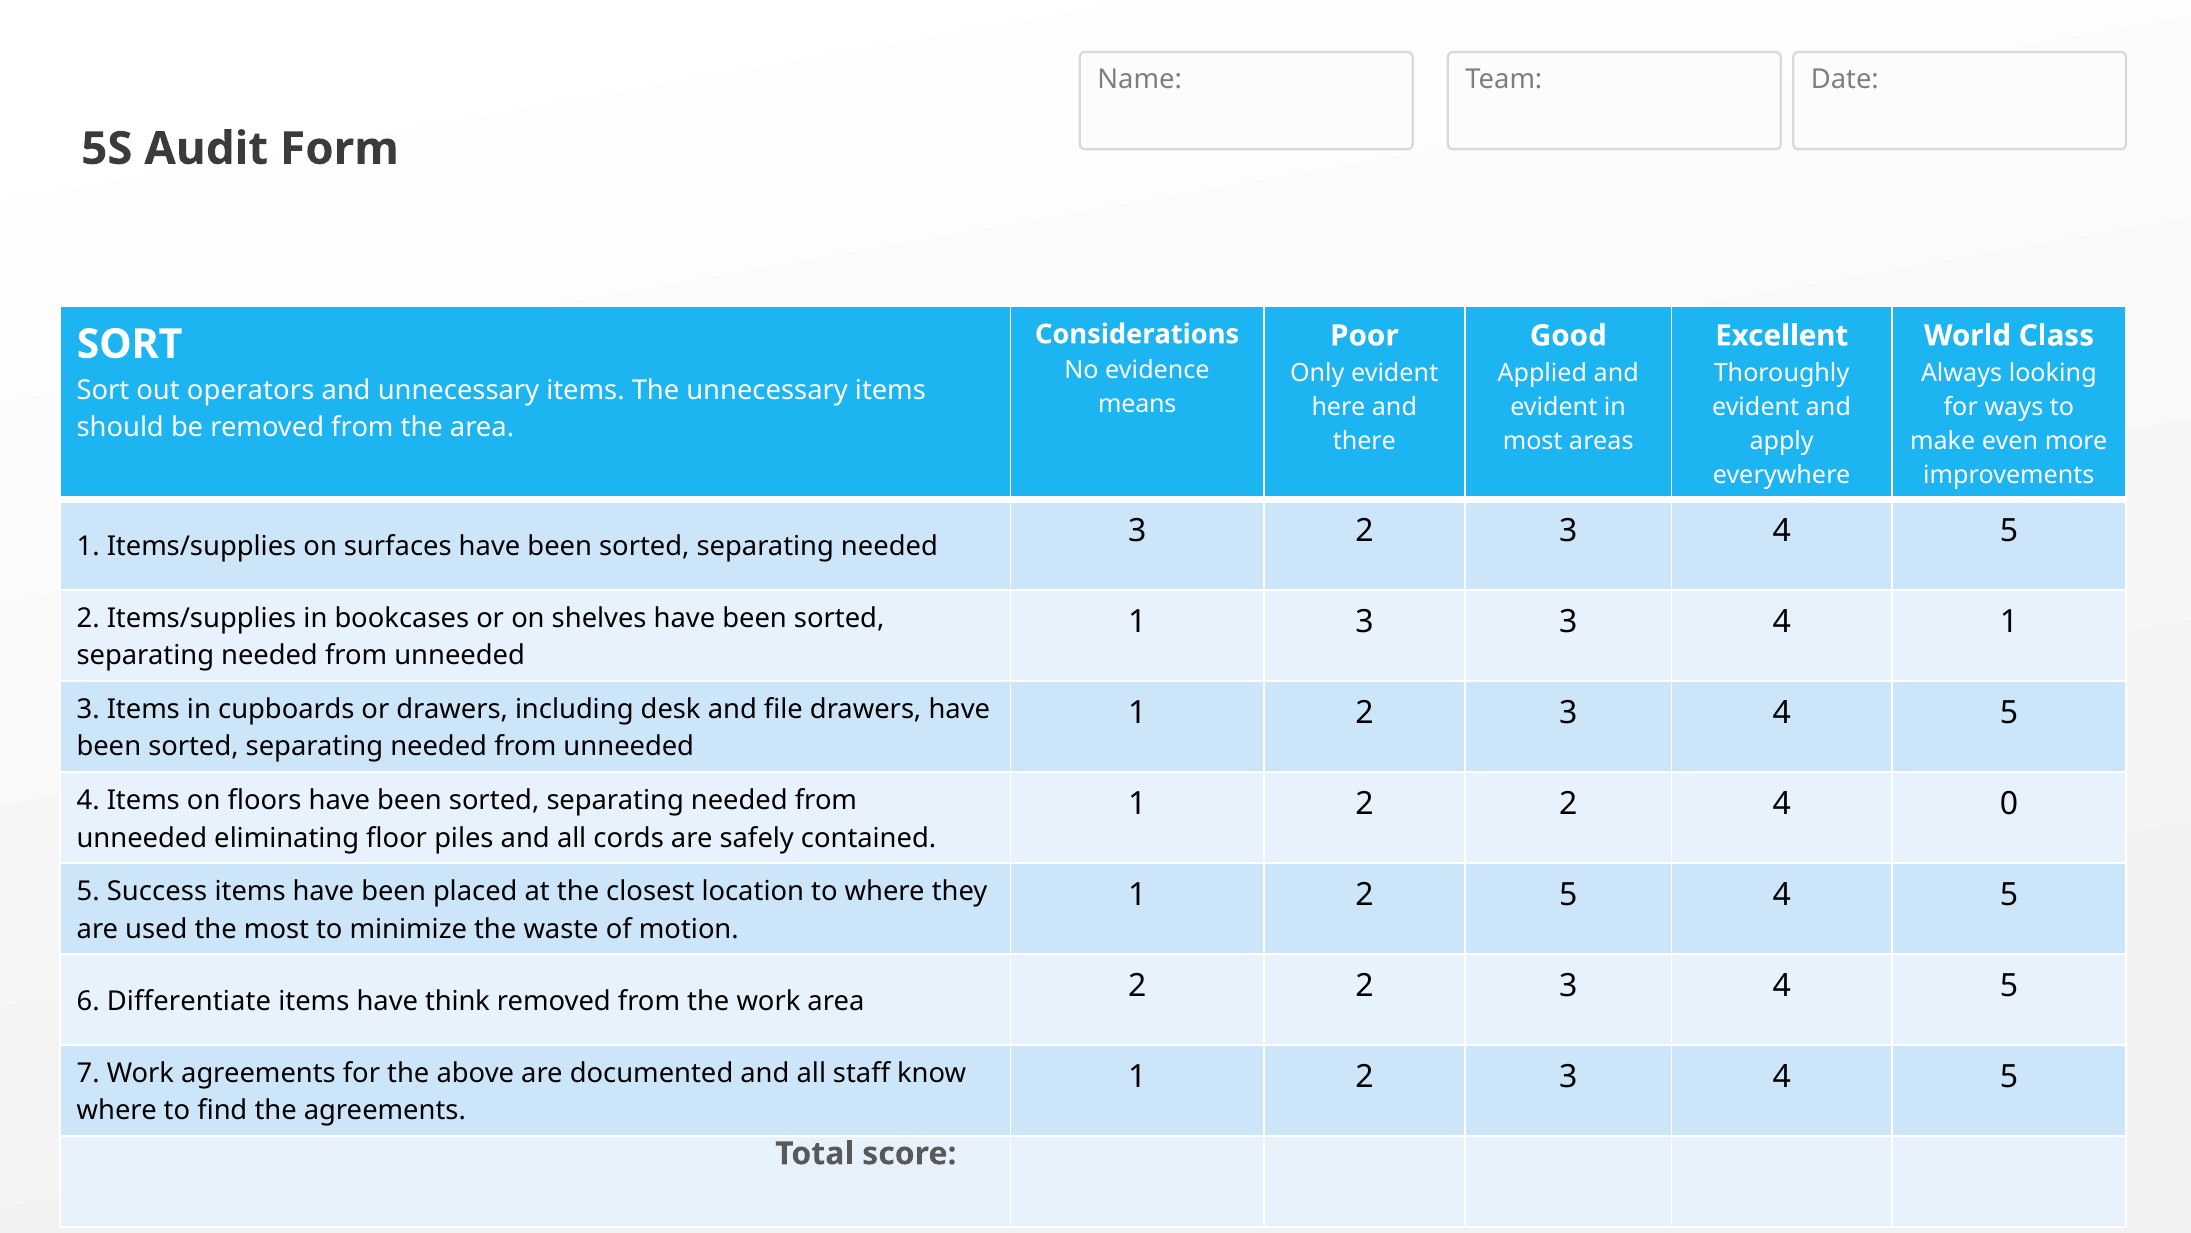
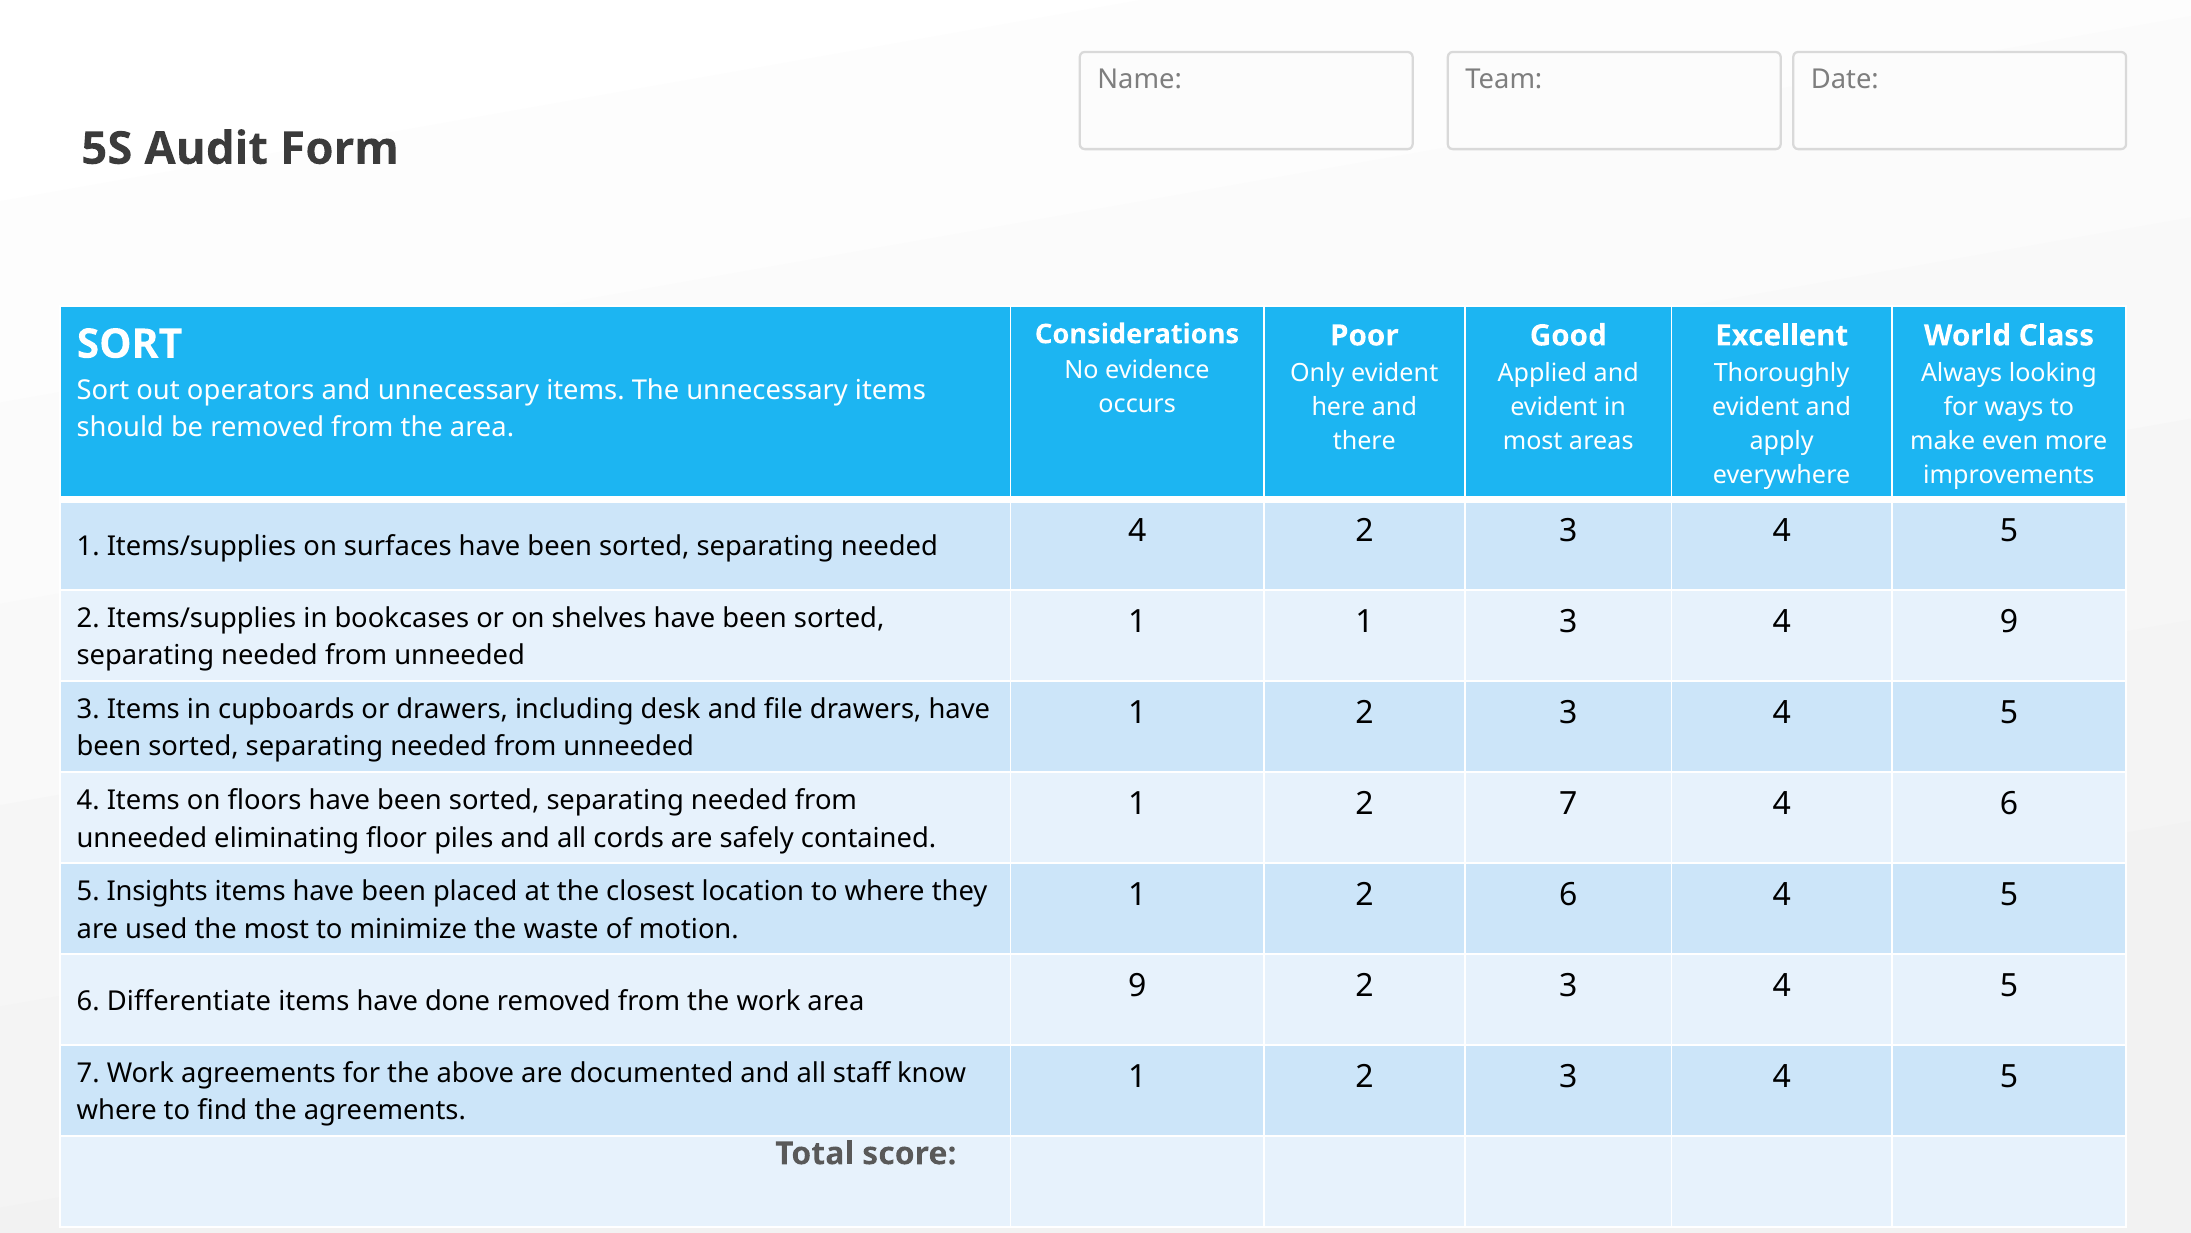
means: means -> occurs (1137, 404)
needed 3: 3 -> 4 (1137, 531)
3: 3 -> 1 (1364, 622)
4 1: 1 -> 9 (2009, 622)
1 2 2: 2 -> 7 (1568, 804)
4 0: 0 -> 6 (2009, 804)
Success: Success -> Insights (157, 891)
2 5: 5 -> 6 (1568, 895)
think: think -> done (458, 1001)
area 2: 2 -> 9 (1137, 986)
